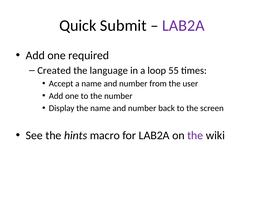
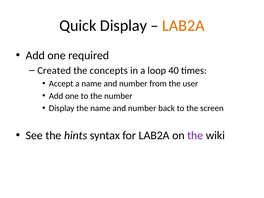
Quick Submit: Submit -> Display (123, 26)
LAB2A colour: purple -> orange (183, 26)
language: language -> concepts (109, 71)
55: 55 -> 40 (174, 71)
macro: macro -> syntax (105, 135)
